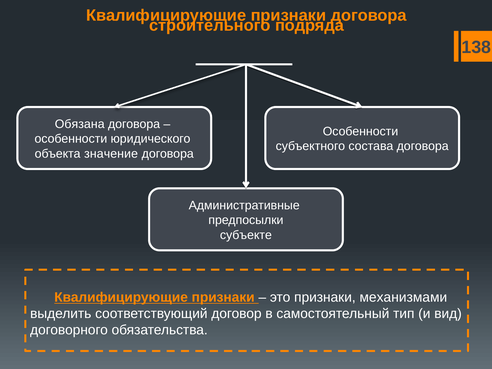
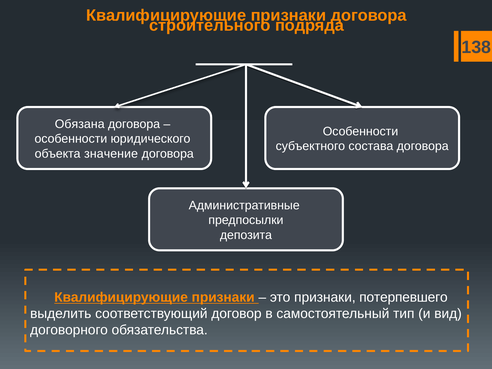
субъекте: субъекте -> депозита (246, 235)
механизмами: механизмами -> потерпевшего (403, 297)
